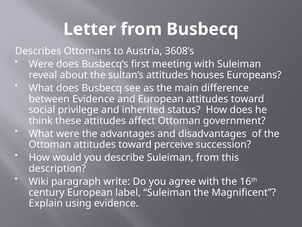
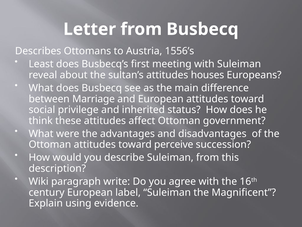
3608’s: 3608’s -> 1556’s (180, 51)
Were: Were -> Least (41, 64)
between Evidence: Evidence -> Marriage (94, 99)
